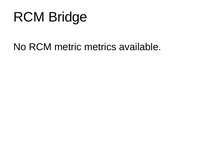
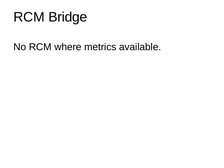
metric: metric -> where (68, 47)
